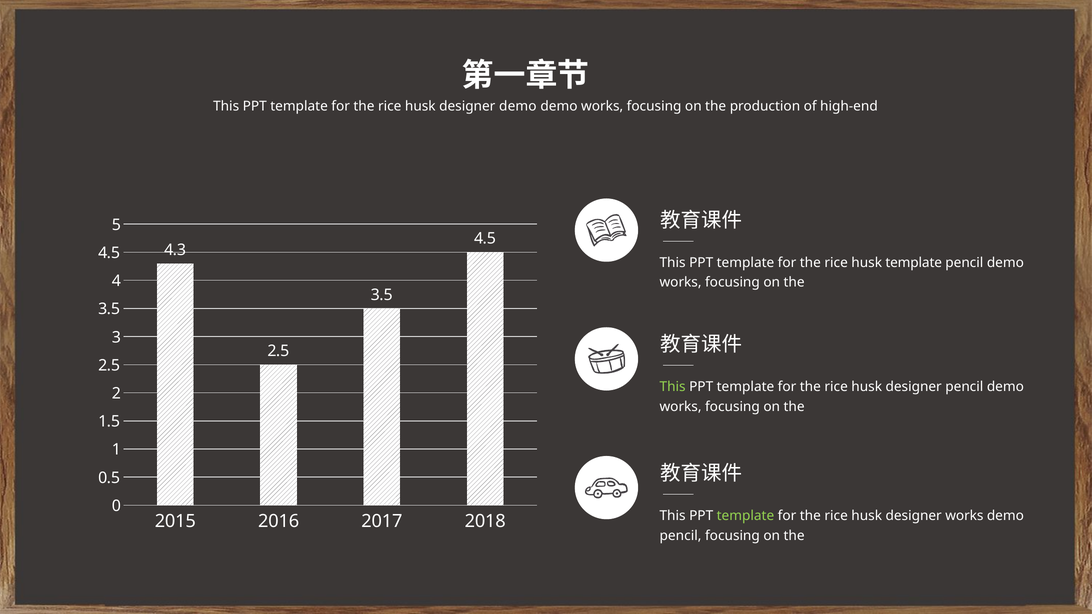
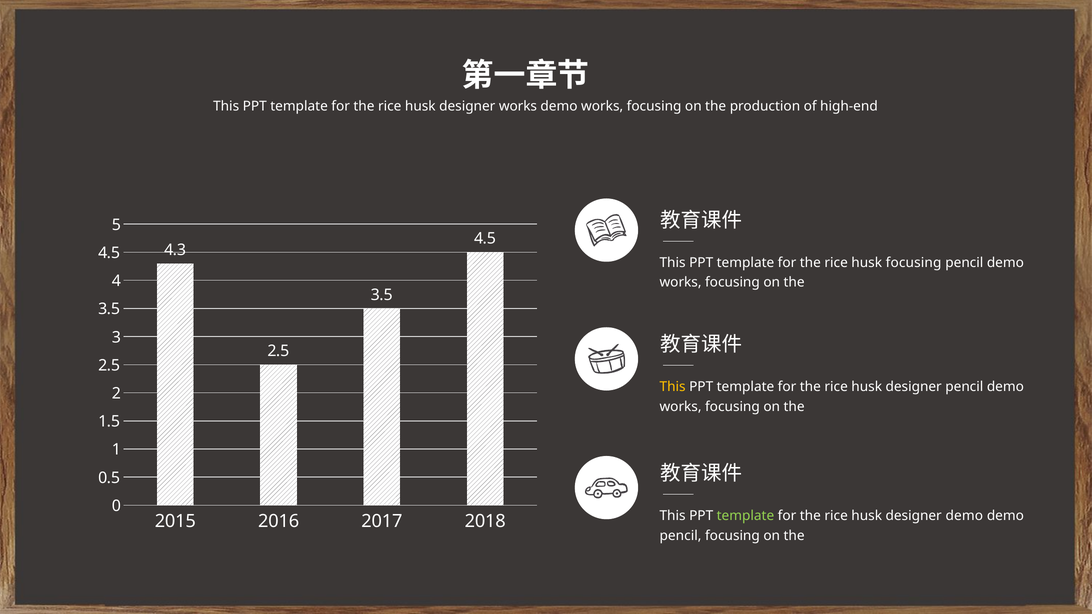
designer demo: demo -> works (518, 106)
husk template: template -> focusing (914, 263)
This colour: light green -> yellow (673, 387)
designer works: works -> demo (964, 516)
